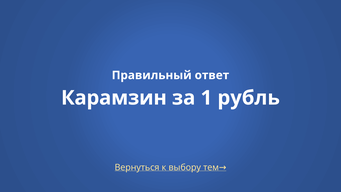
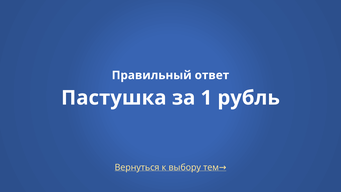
Карамзин: Карамзин -> Пастушка (114, 98)
